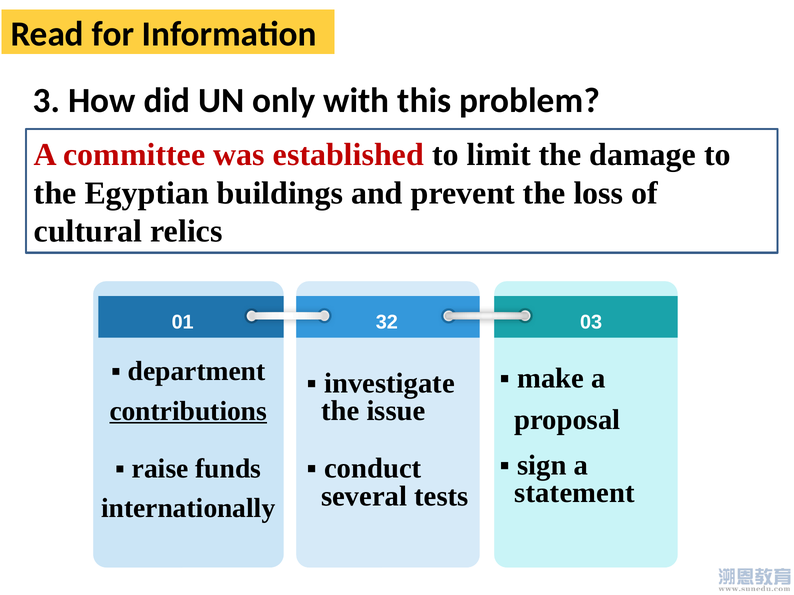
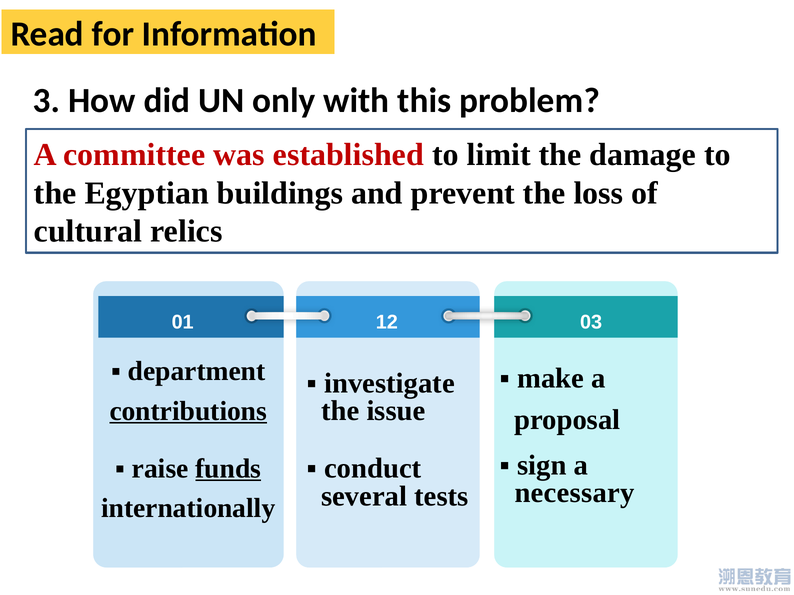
32: 32 -> 12 (387, 323)
funds underline: none -> present (228, 469)
statement: statement -> necessary (575, 493)
